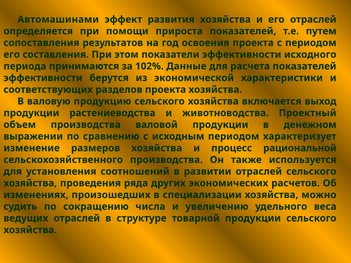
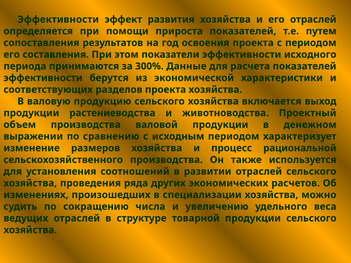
Автомашинами: Автомашинами -> Эффективности (58, 19)
102%: 102% -> 300% (149, 66)
